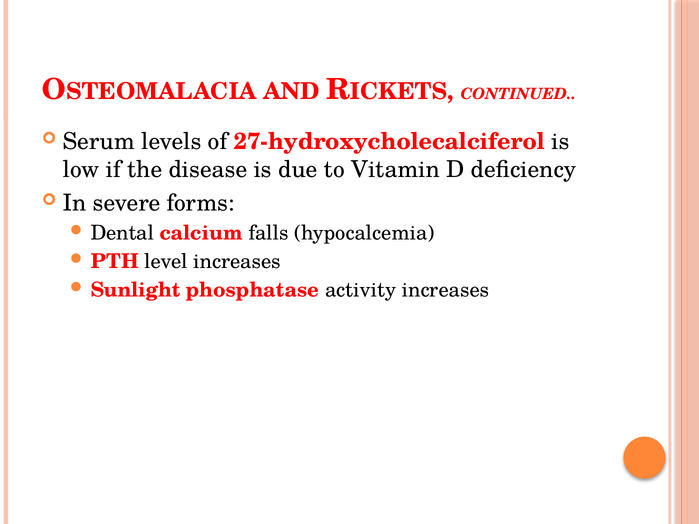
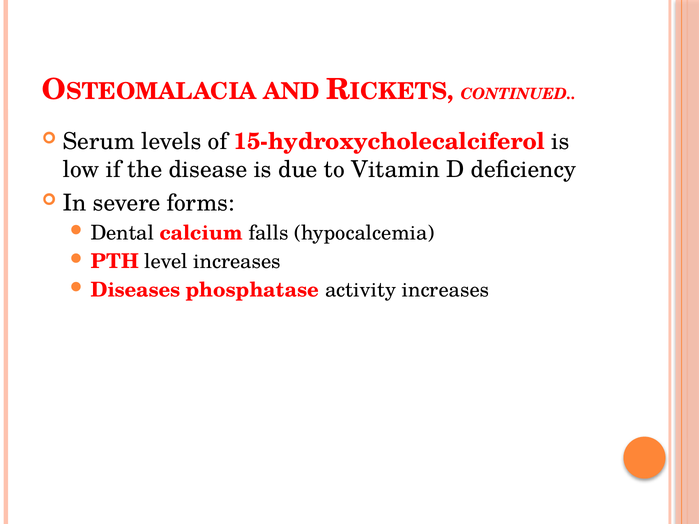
27-hydroxycholecalciferol: 27-hydroxycholecalciferol -> 15-hydroxycholecalciferol (389, 141)
Sunlight: Sunlight -> Diseases (136, 290)
